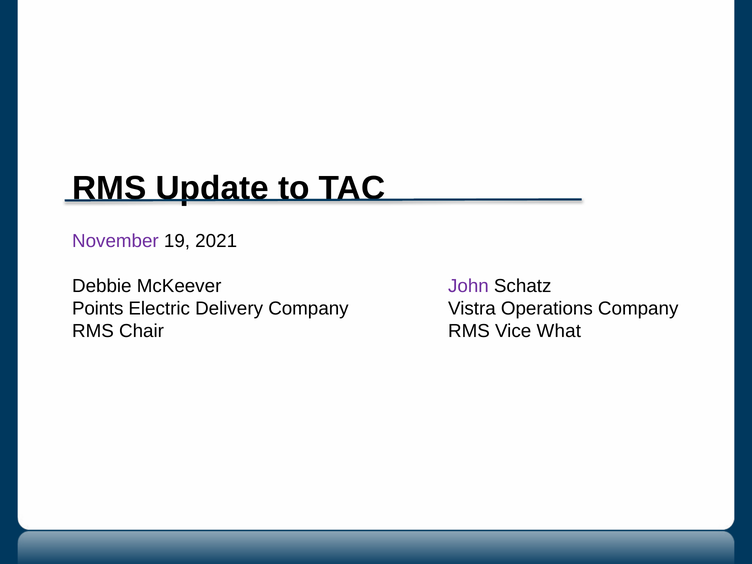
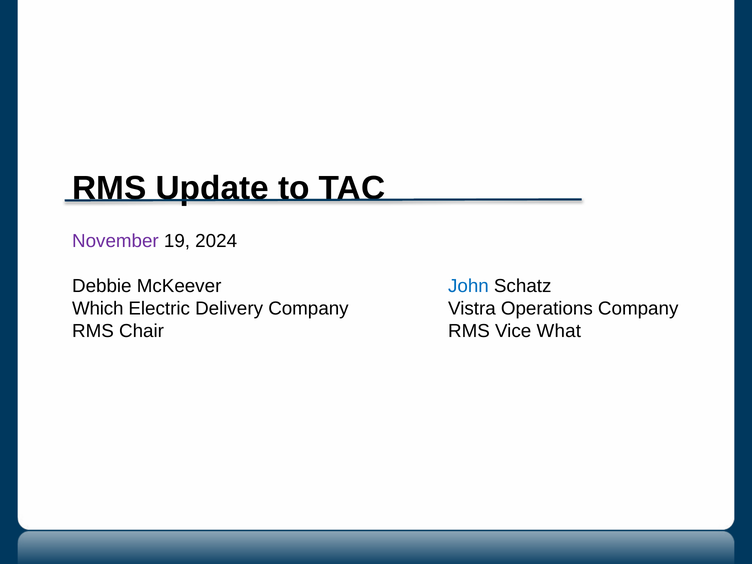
2021: 2021 -> 2024 (216, 241)
John colour: purple -> blue (468, 286)
Points: Points -> Which (98, 309)
